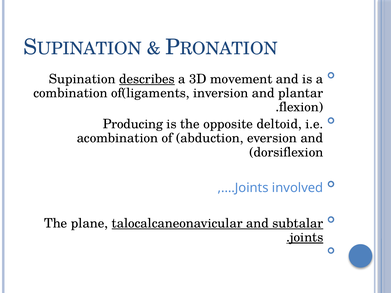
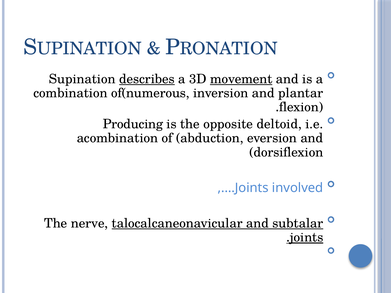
movement underline: none -> present (241, 79)
of(ligaments: of(ligaments -> of(numerous (150, 93)
plane: plane -> nerve (90, 223)
